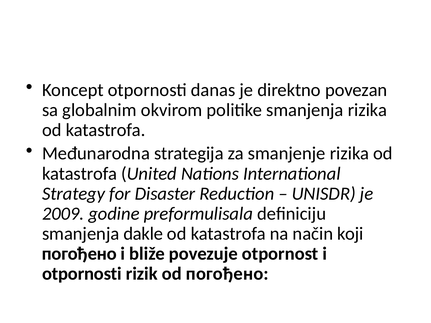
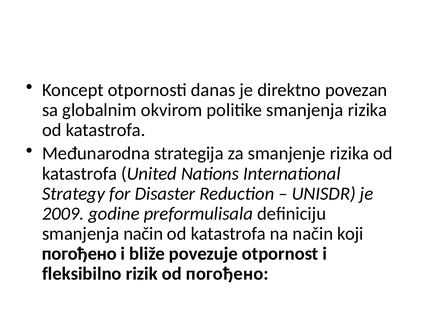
smanjenja dakle: dakle -> način (143, 234)
otpornosti: otpornosti -> fleksibilno (82, 274)
